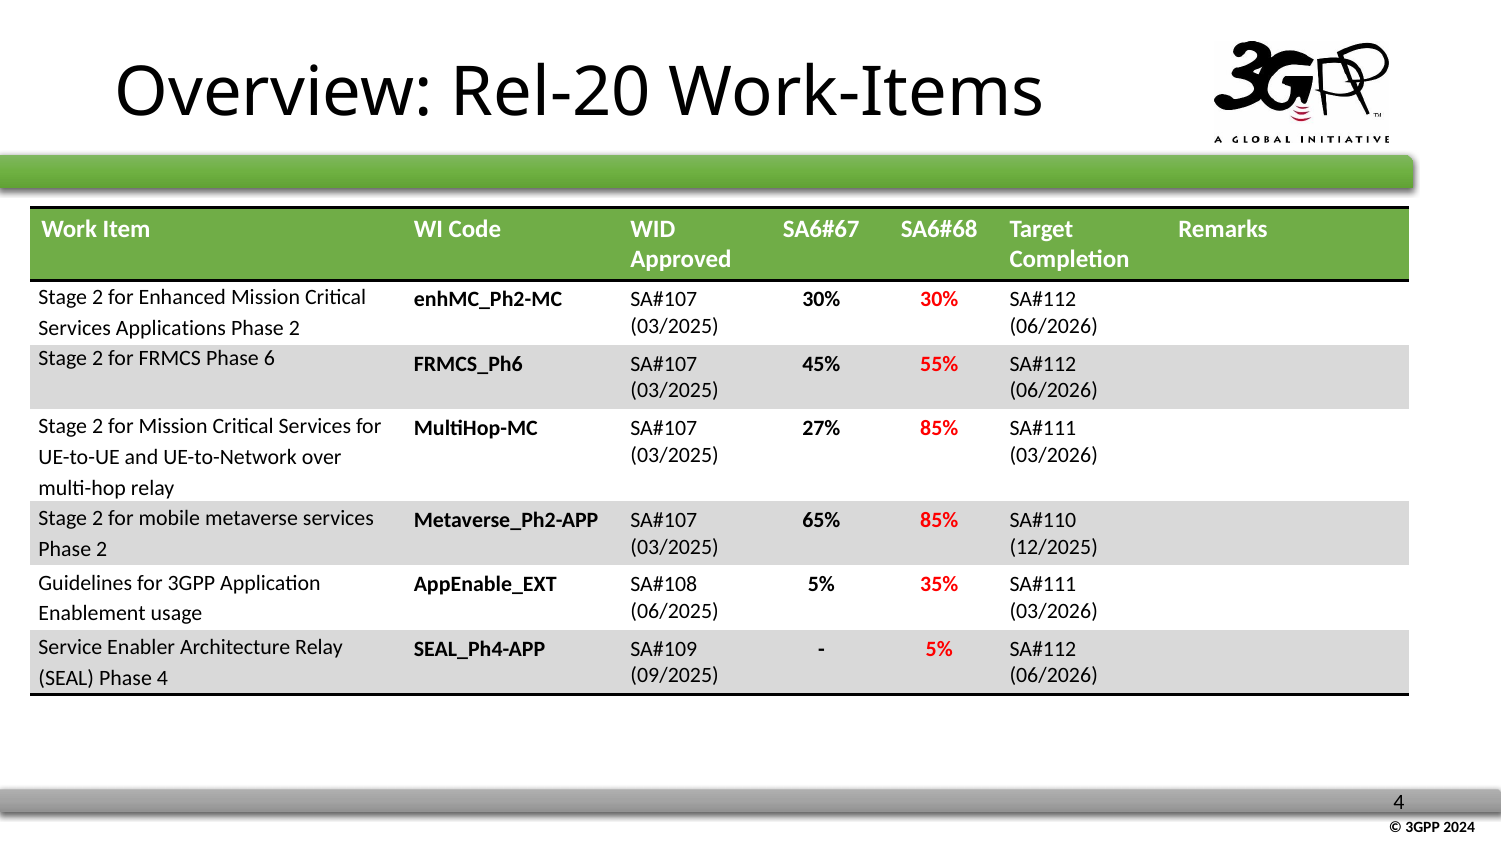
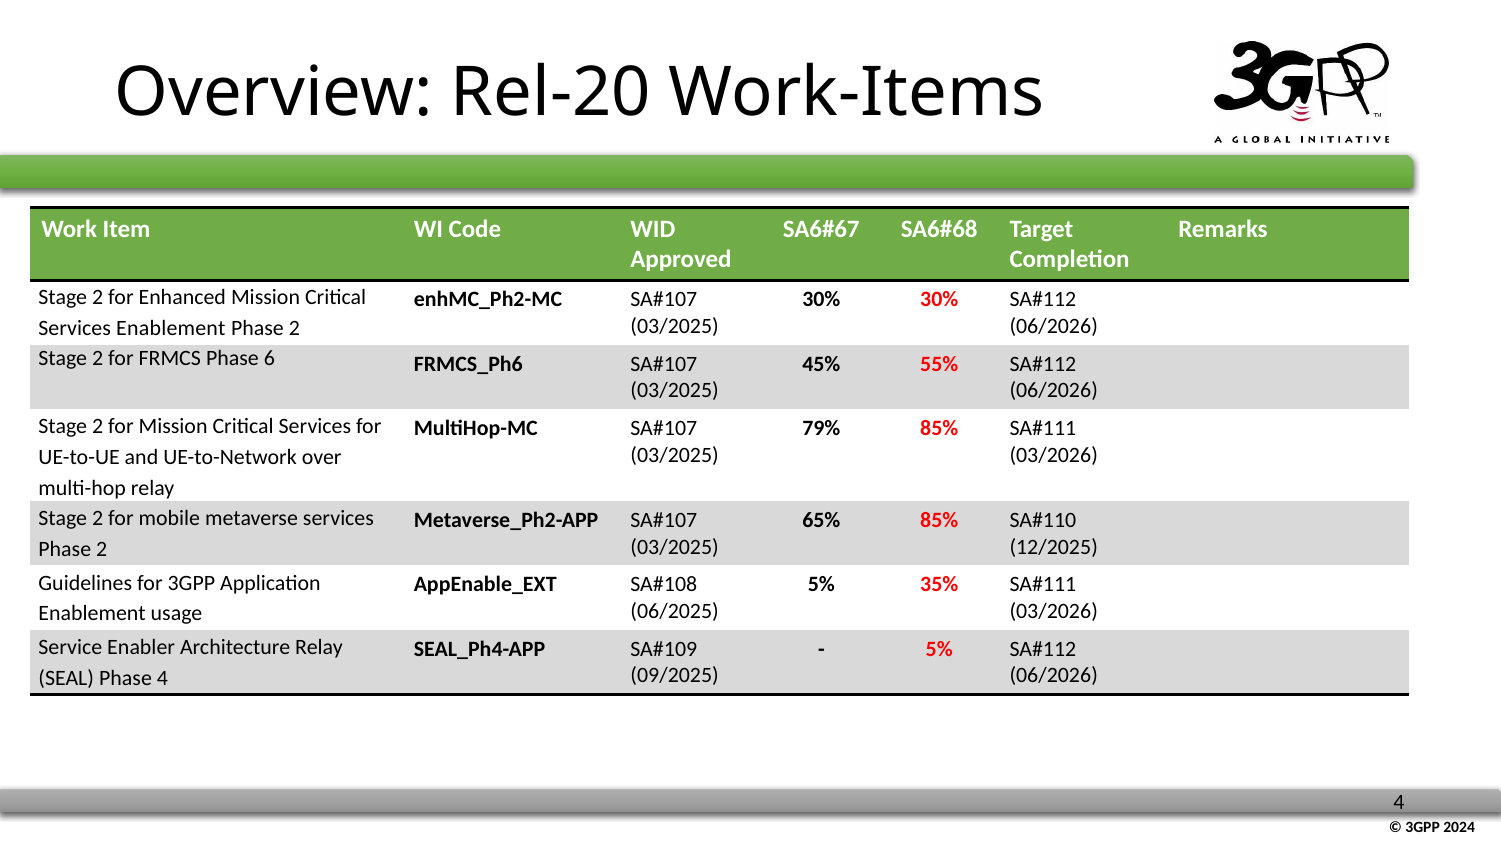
Services Applications: Applications -> Enablement (171, 329)
27%: 27% -> 79% (821, 428)
